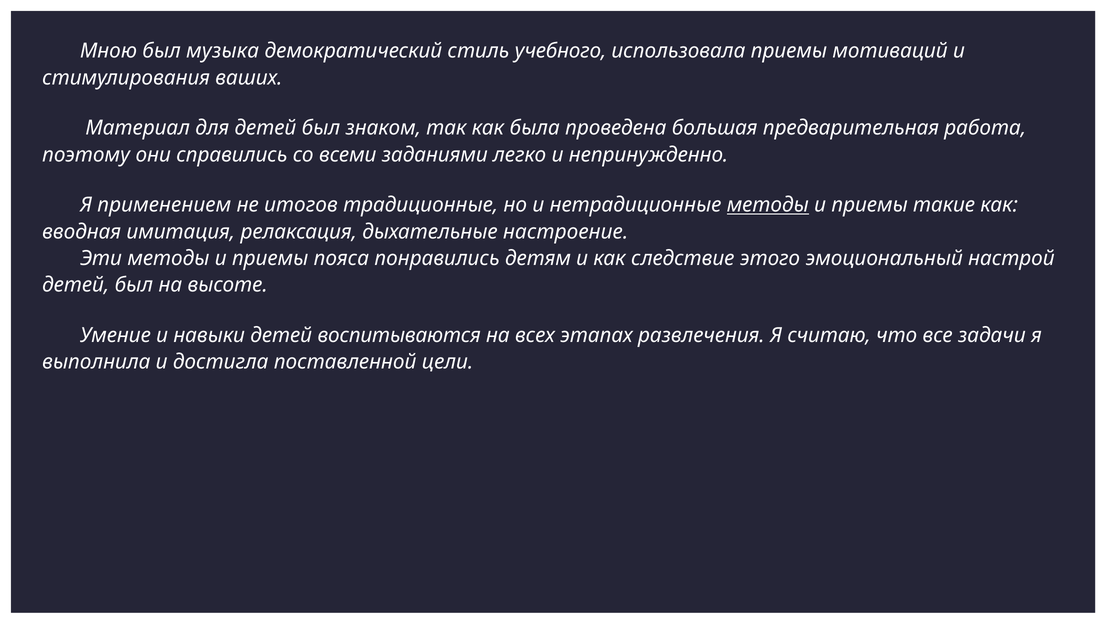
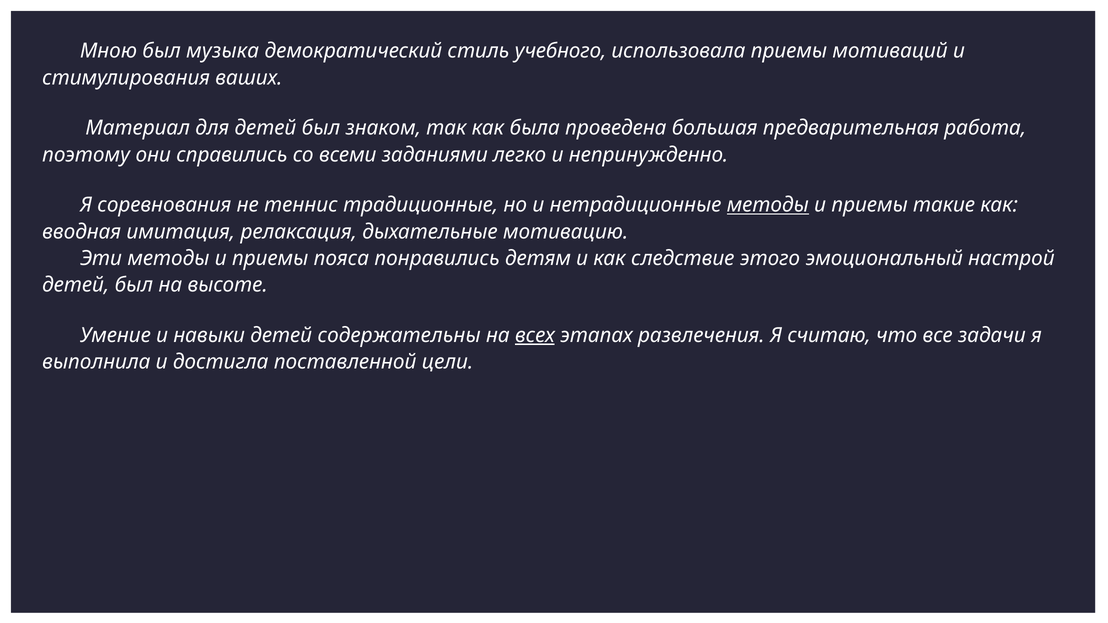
применением: применением -> соревнования (164, 205)
итогов: итогов -> теннис (301, 205)
настроение: настроение -> мотивацию (566, 232)
воспитываются: воспитываются -> содержательны (399, 335)
всех underline: none -> present (535, 335)
